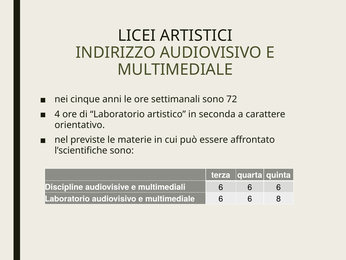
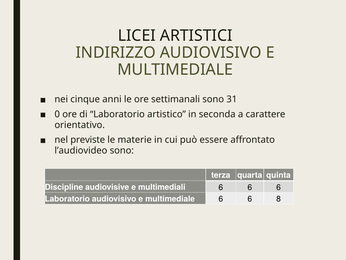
72: 72 -> 31 (232, 99)
4: 4 -> 0 (57, 114)
l’scientifiche: l’scientifiche -> l’audiovideo (81, 150)
